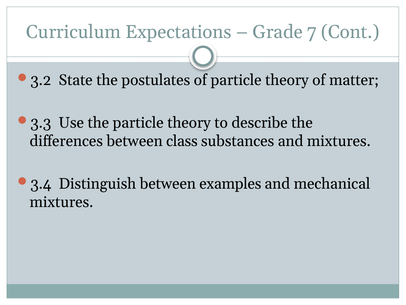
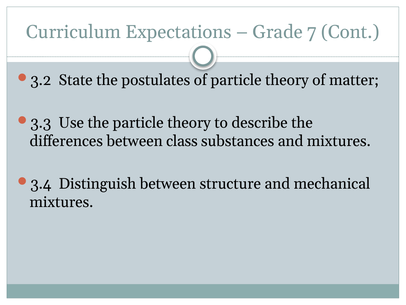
examples: examples -> structure (230, 184)
